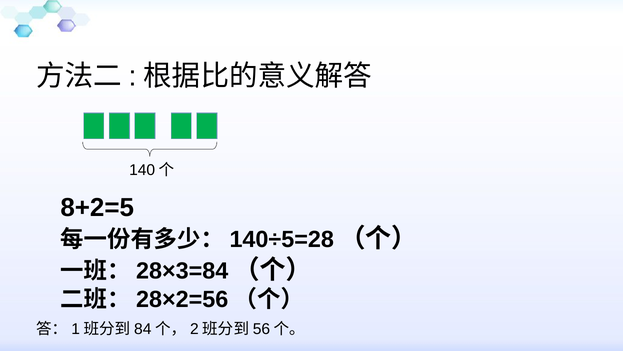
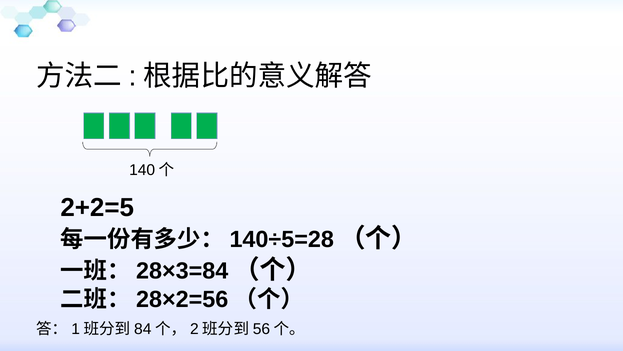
8+2=5: 8+2=5 -> 2+2=5 (97, 207)
